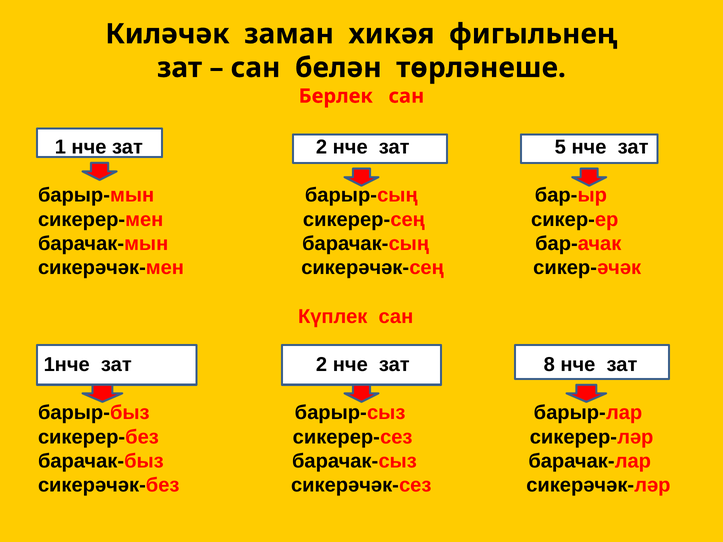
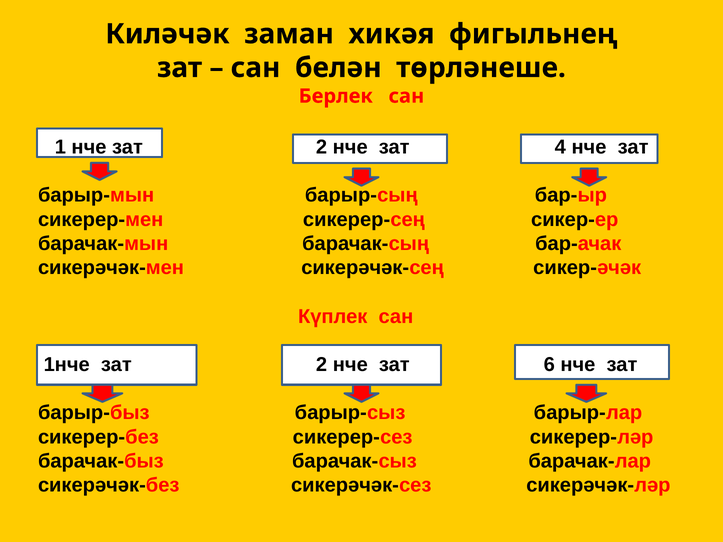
5: 5 -> 4 (560, 147)
8: 8 -> 6 (549, 365)
